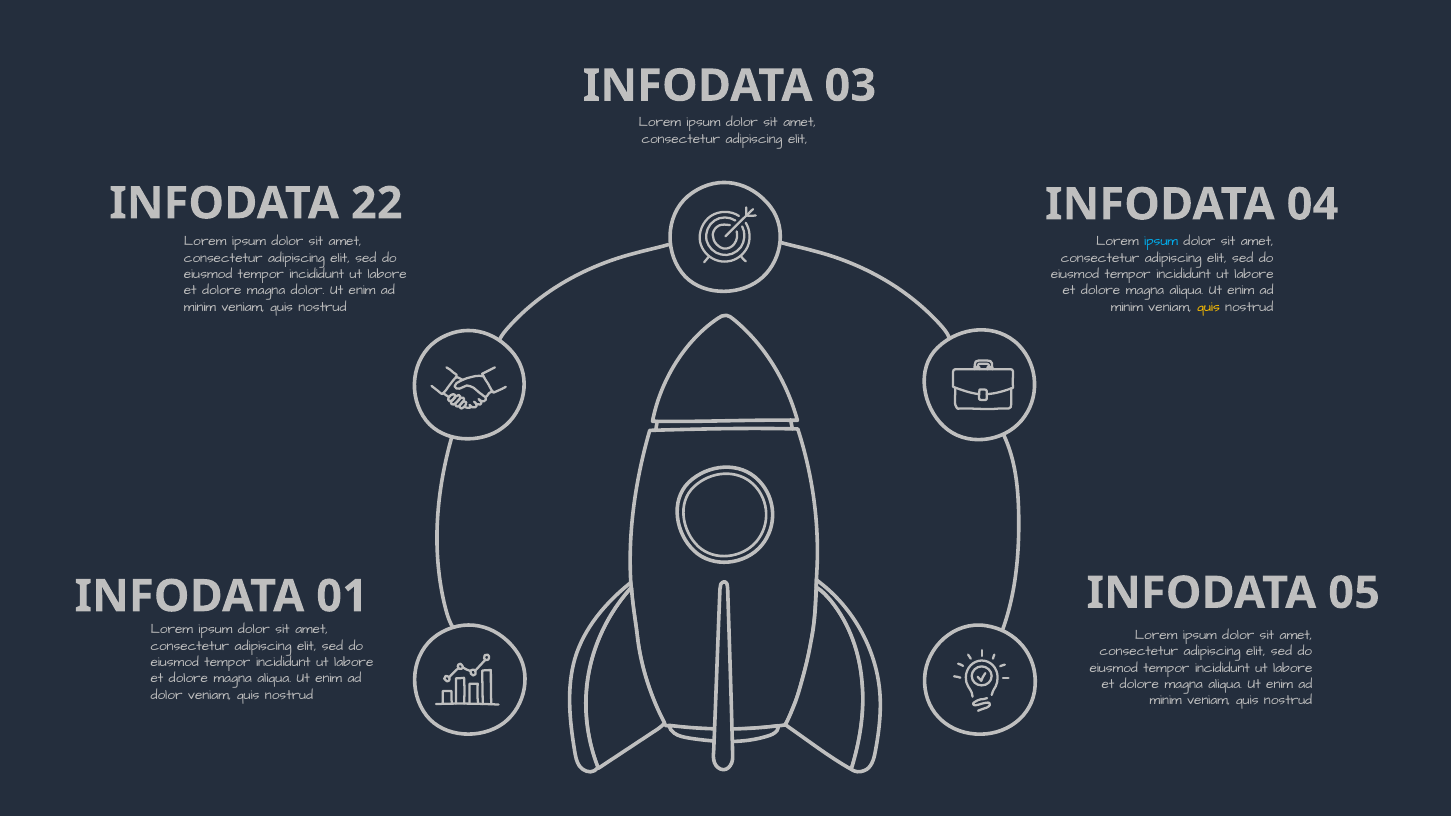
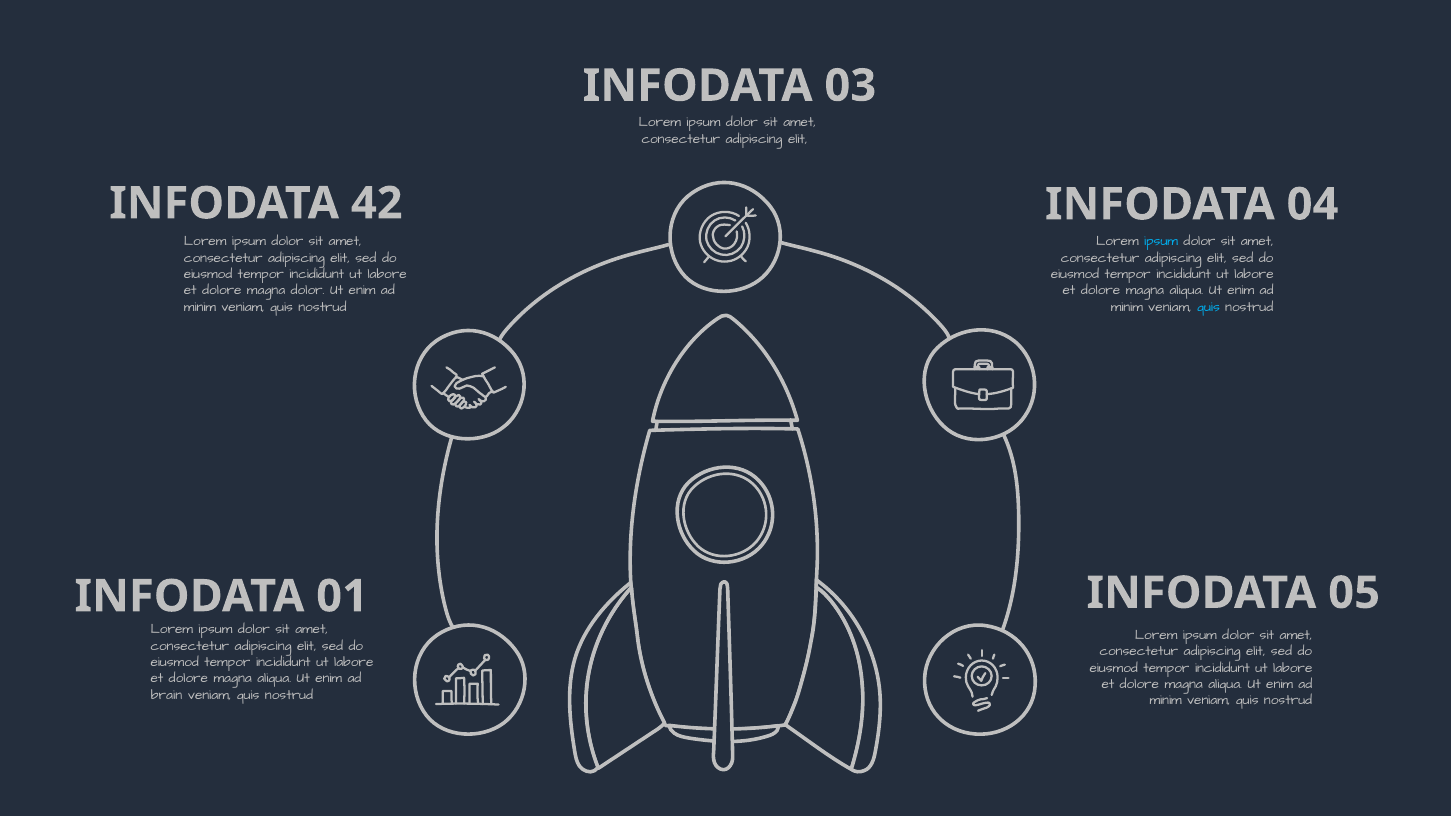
22: 22 -> 42 (377, 204)
quis colour: yellow -> light blue (1208, 307)
dolor: dolor -> brain (167, 695)
